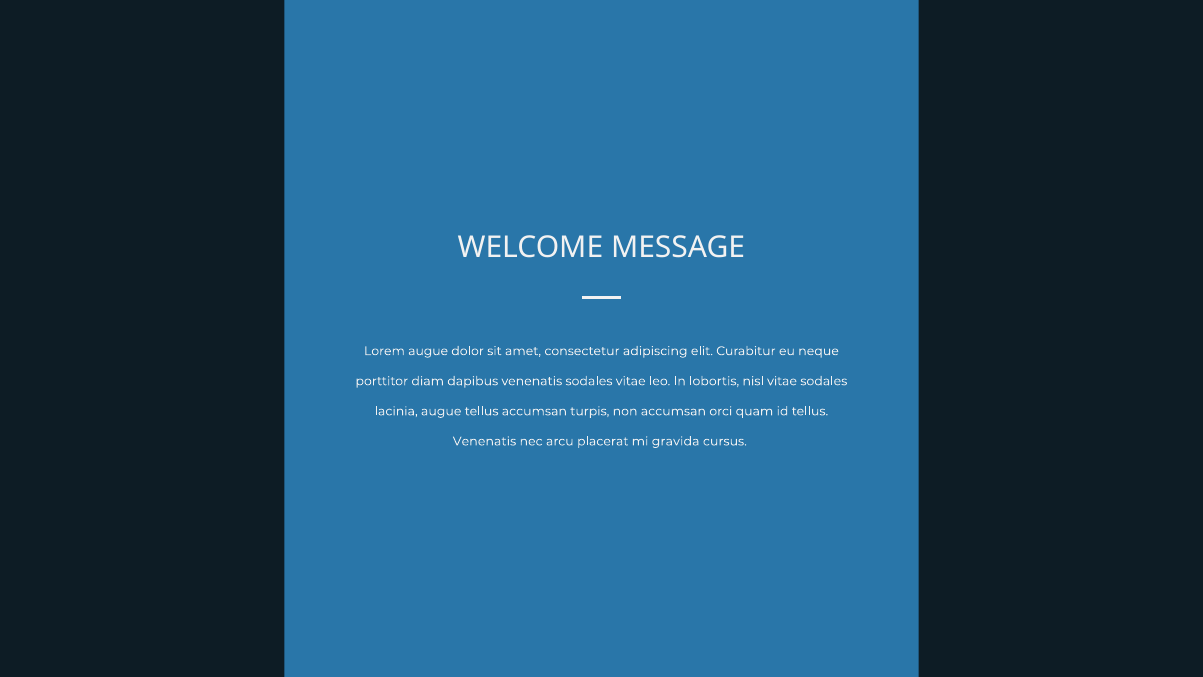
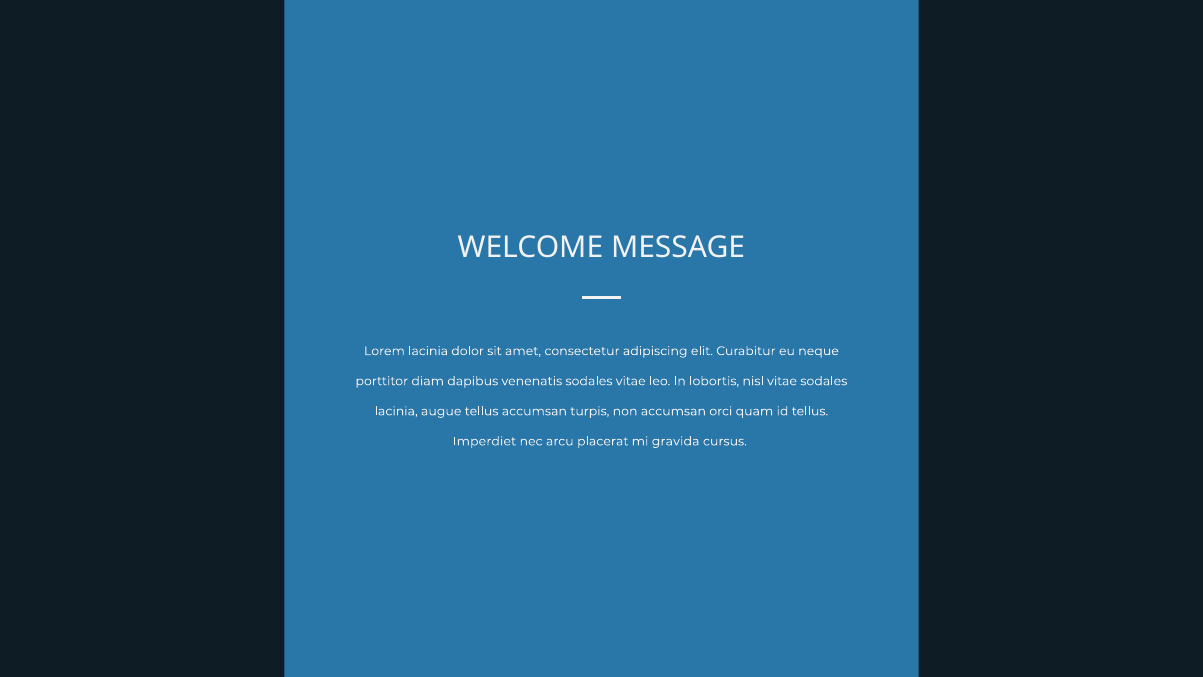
Lorem augue: augue -> lacinia (428, 351)
Venenatis: Venenatis -> Imperdiet (484, 441)
